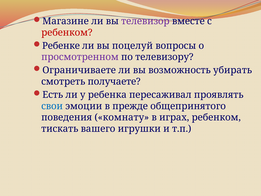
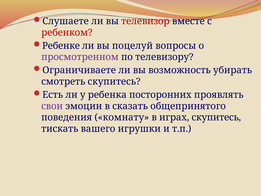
Магазине: Магазине -> Слушаете (66, 21)
телевизор colour: purple -> red (145, 21)
смотреть получаете: получаете -> скупитесь (114, 81)
пересаживал: пересаживал -> посторонних (160, 95)
свои colour: blue -> purple (52, 106)
прежде: прежде -> сказать (130, 106)
играх ребенком: ребенком -> скупитесь (216, 117)
